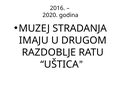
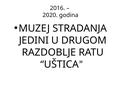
IMAJU: IMAJU -> JEDINI (34, 41)
